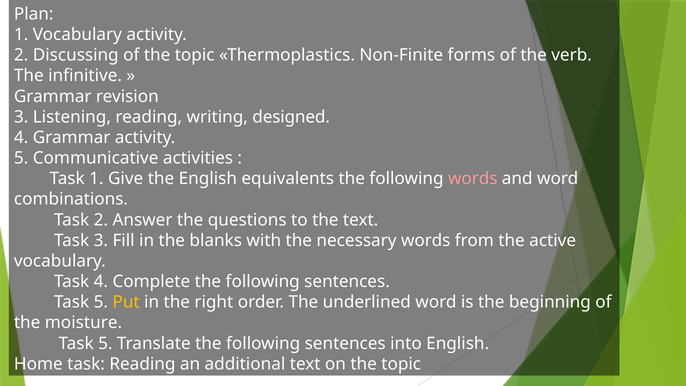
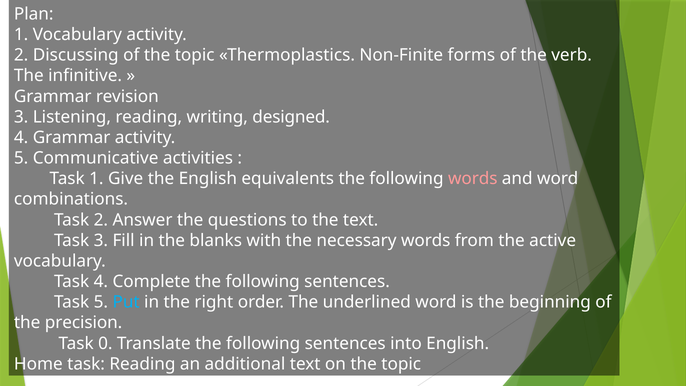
Put colour: yellow -> light blue (126, 302)
moisture: moisture -> precision (84, 323)
5: 5 -> 0 (105, 343)
